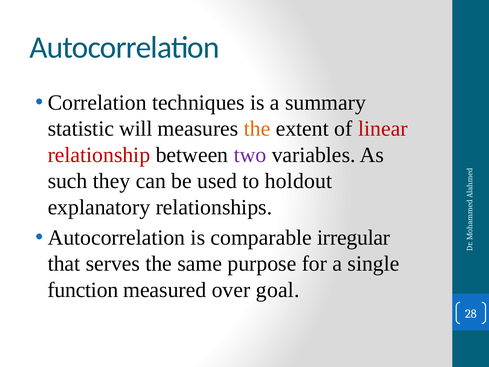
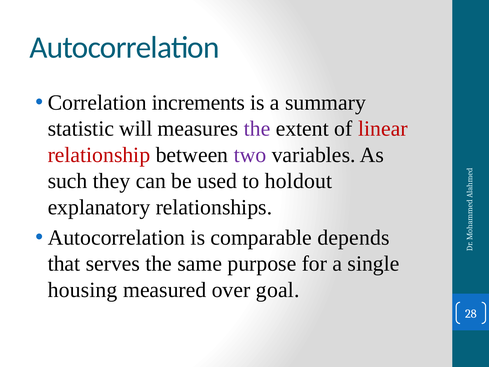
techniques: techniques -> increments (198, 103)
the colour: orange -> purple (257, 129)
irregular: irregular -> depends (353, 237)
function: function -> housing (83, 290)
